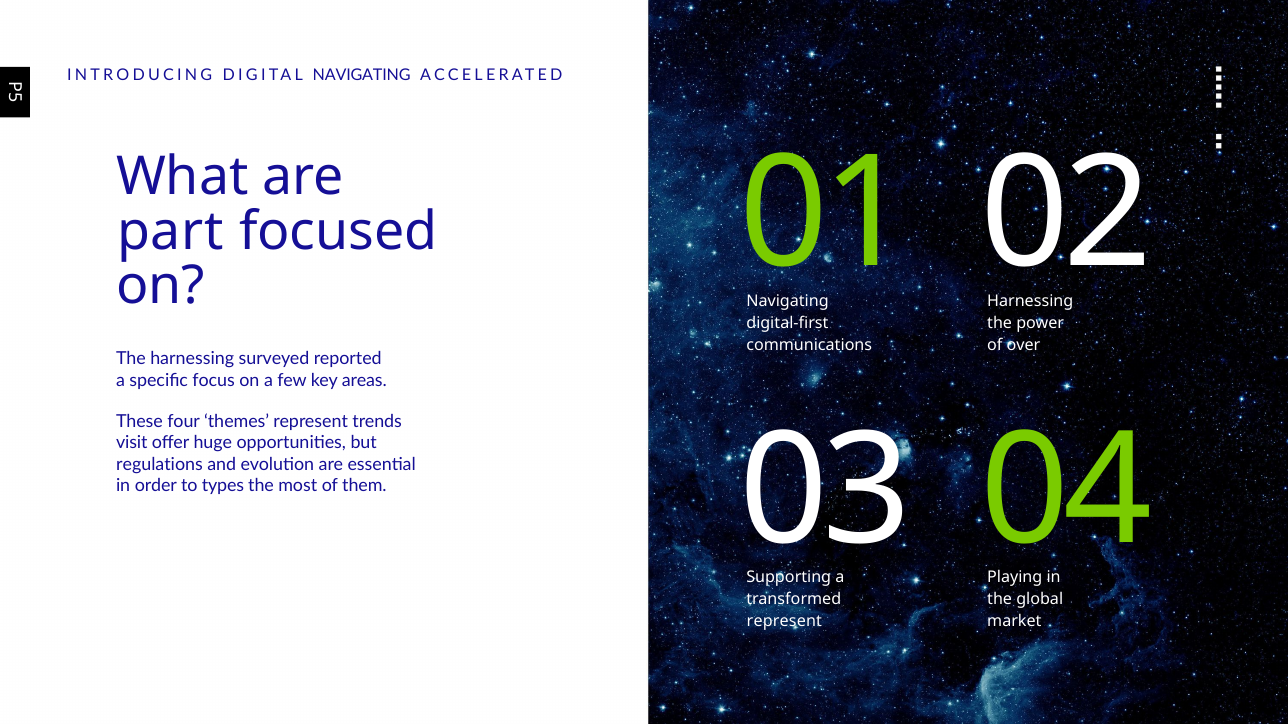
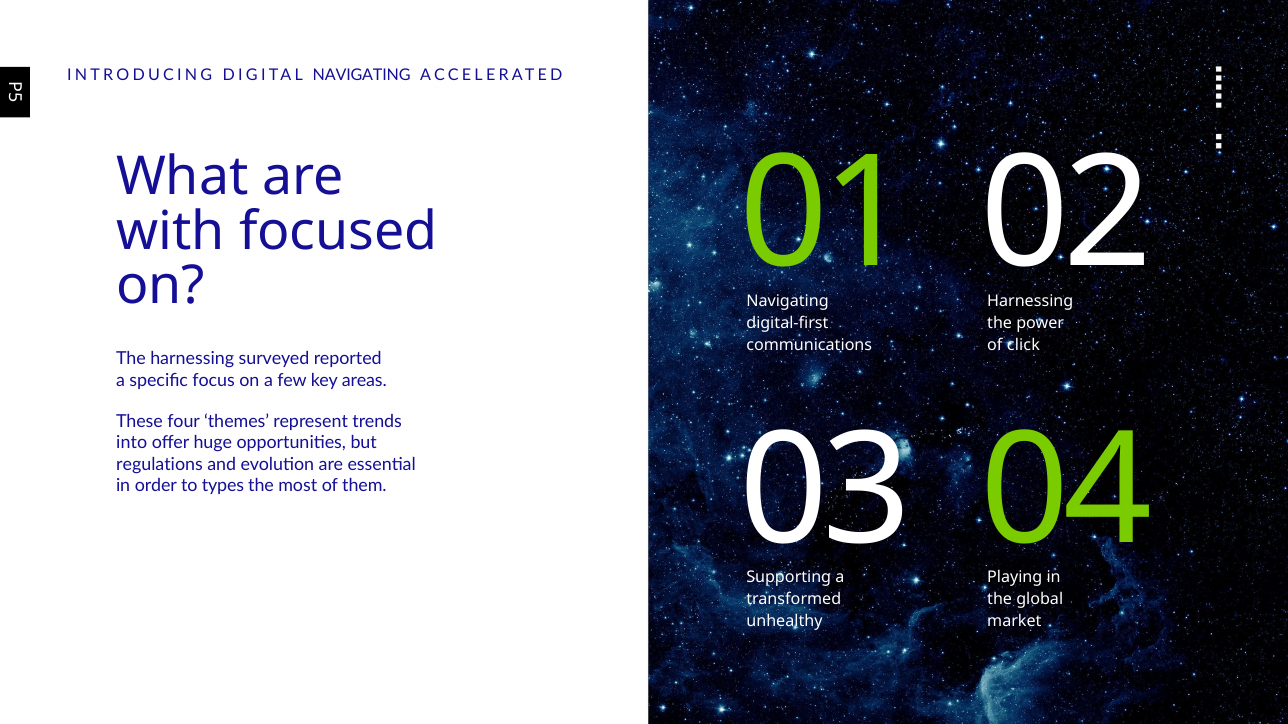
part: part -> with (171, 231)
over: over -> click (1023, 345)
visit: visit -> into (132, 443)
represent: represent -> unhealthy (784, 622)
